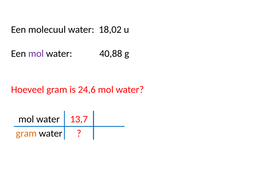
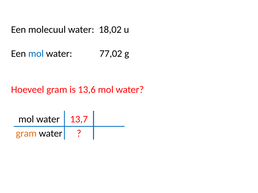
mol colour: purple -> blue (36, 54)
40,88: 40,88 -> 77,02 (111, 54)
24,6: 24,6 -> 13,6 (87, 90)
